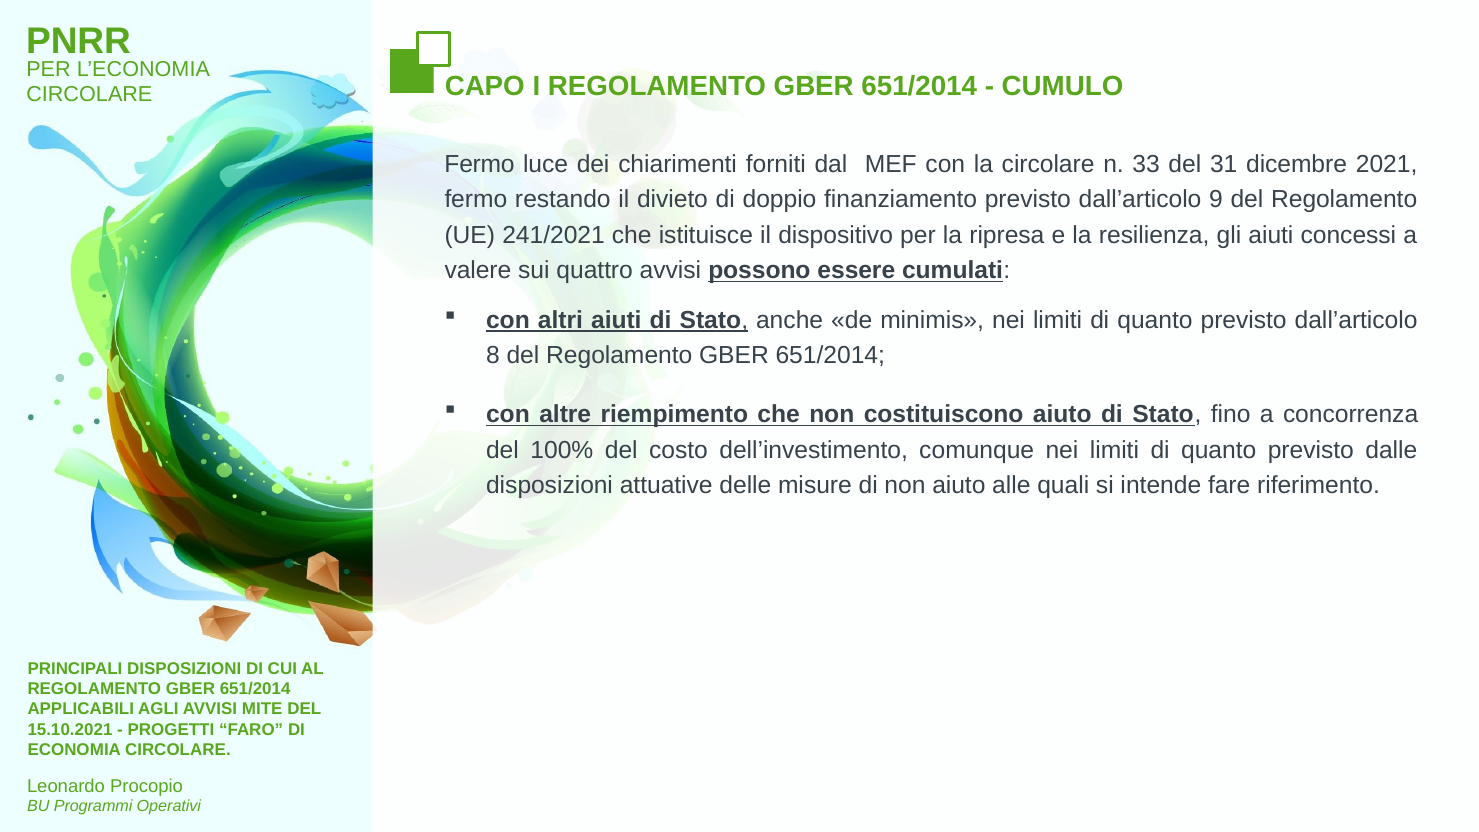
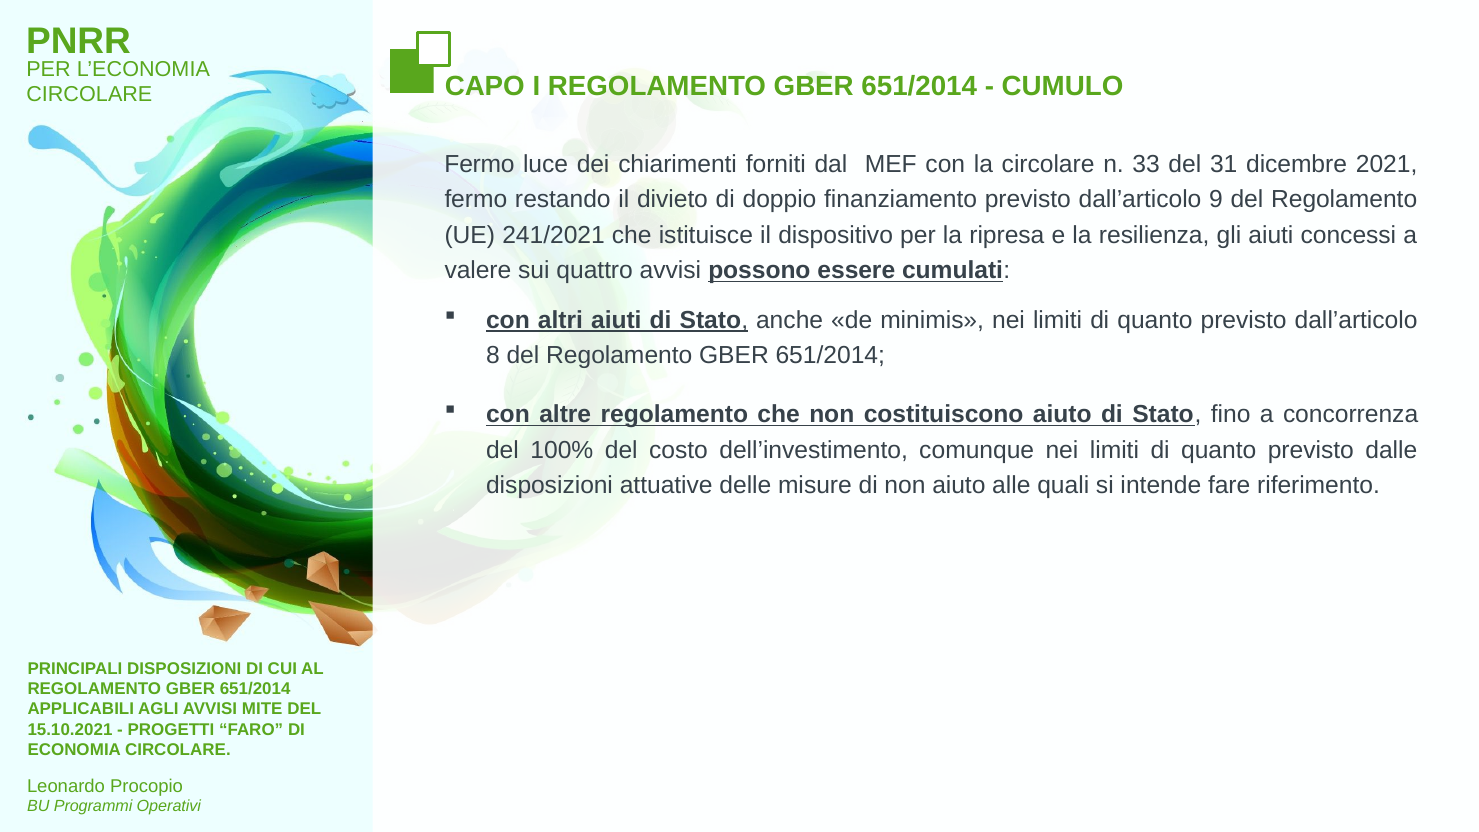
altre riempimento: riempimento -> regolamento (674, 414)
